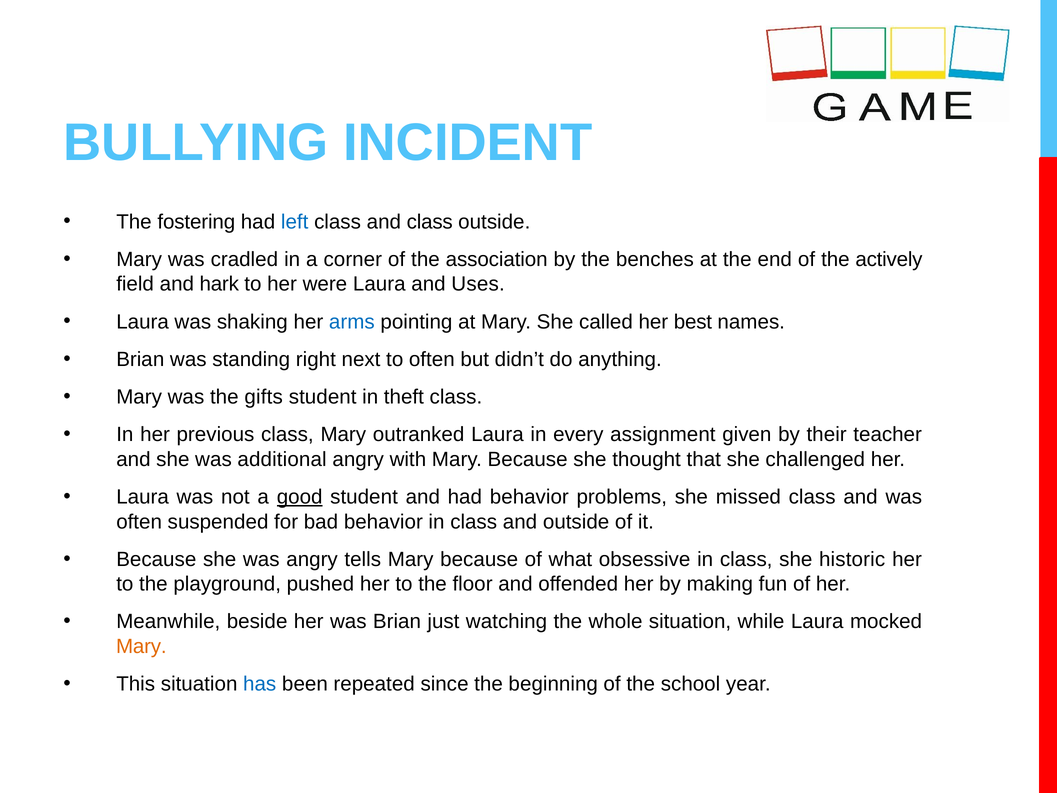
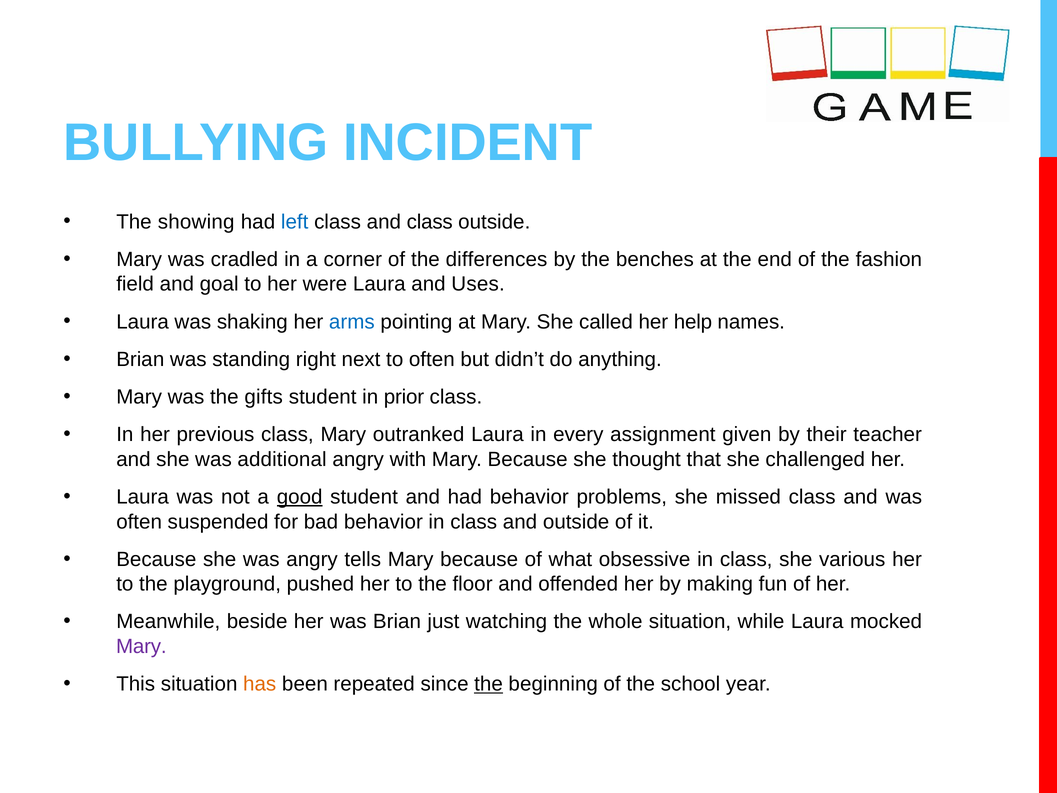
fostering: fostering -> showing (196, 222)
association: association -> differences (497, 259)
actively: actively -> fashion (889, 259)
hark: hark -> goal (219, 284)
best: best -> help (693, 322)
theft: theft -> prior (404, 397)
historic: historic -> various (852, 559)
Mary colour: orange -> purple (141, 646)
has colour: blue -> orange (260, 684)
the underline: none -> present (489, 684)
